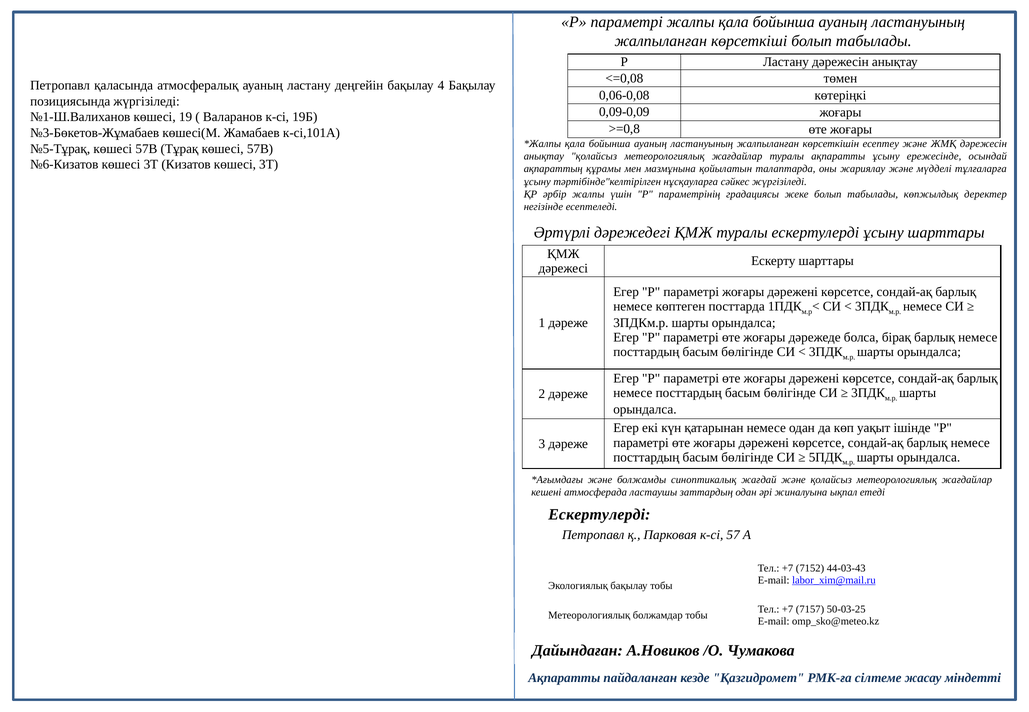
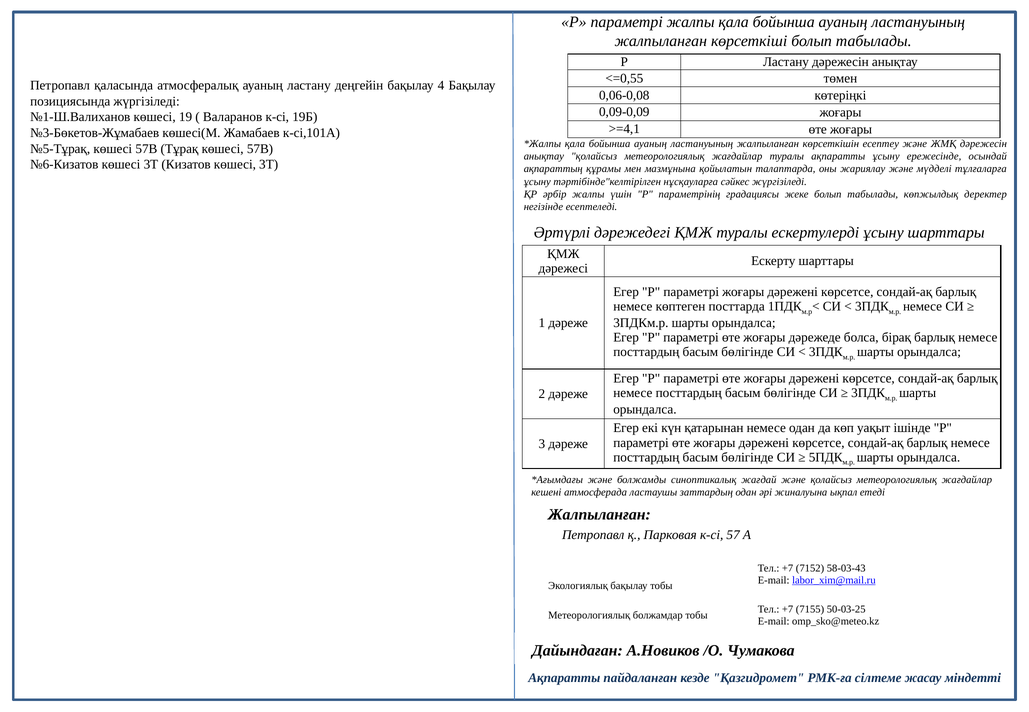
<=0,08: <=0,08 -> <=0,55 (624, 78)
>=0,8: >=0,8 -> >=4,1 (624, 129)
Ескертулерді: Ескертулерді -> Жалпыланған (599, 515)
44-03-43: 44-03-43 -> 58-03-43 (846, 569)
7157: 7157 -> 7155 (810, 610)
